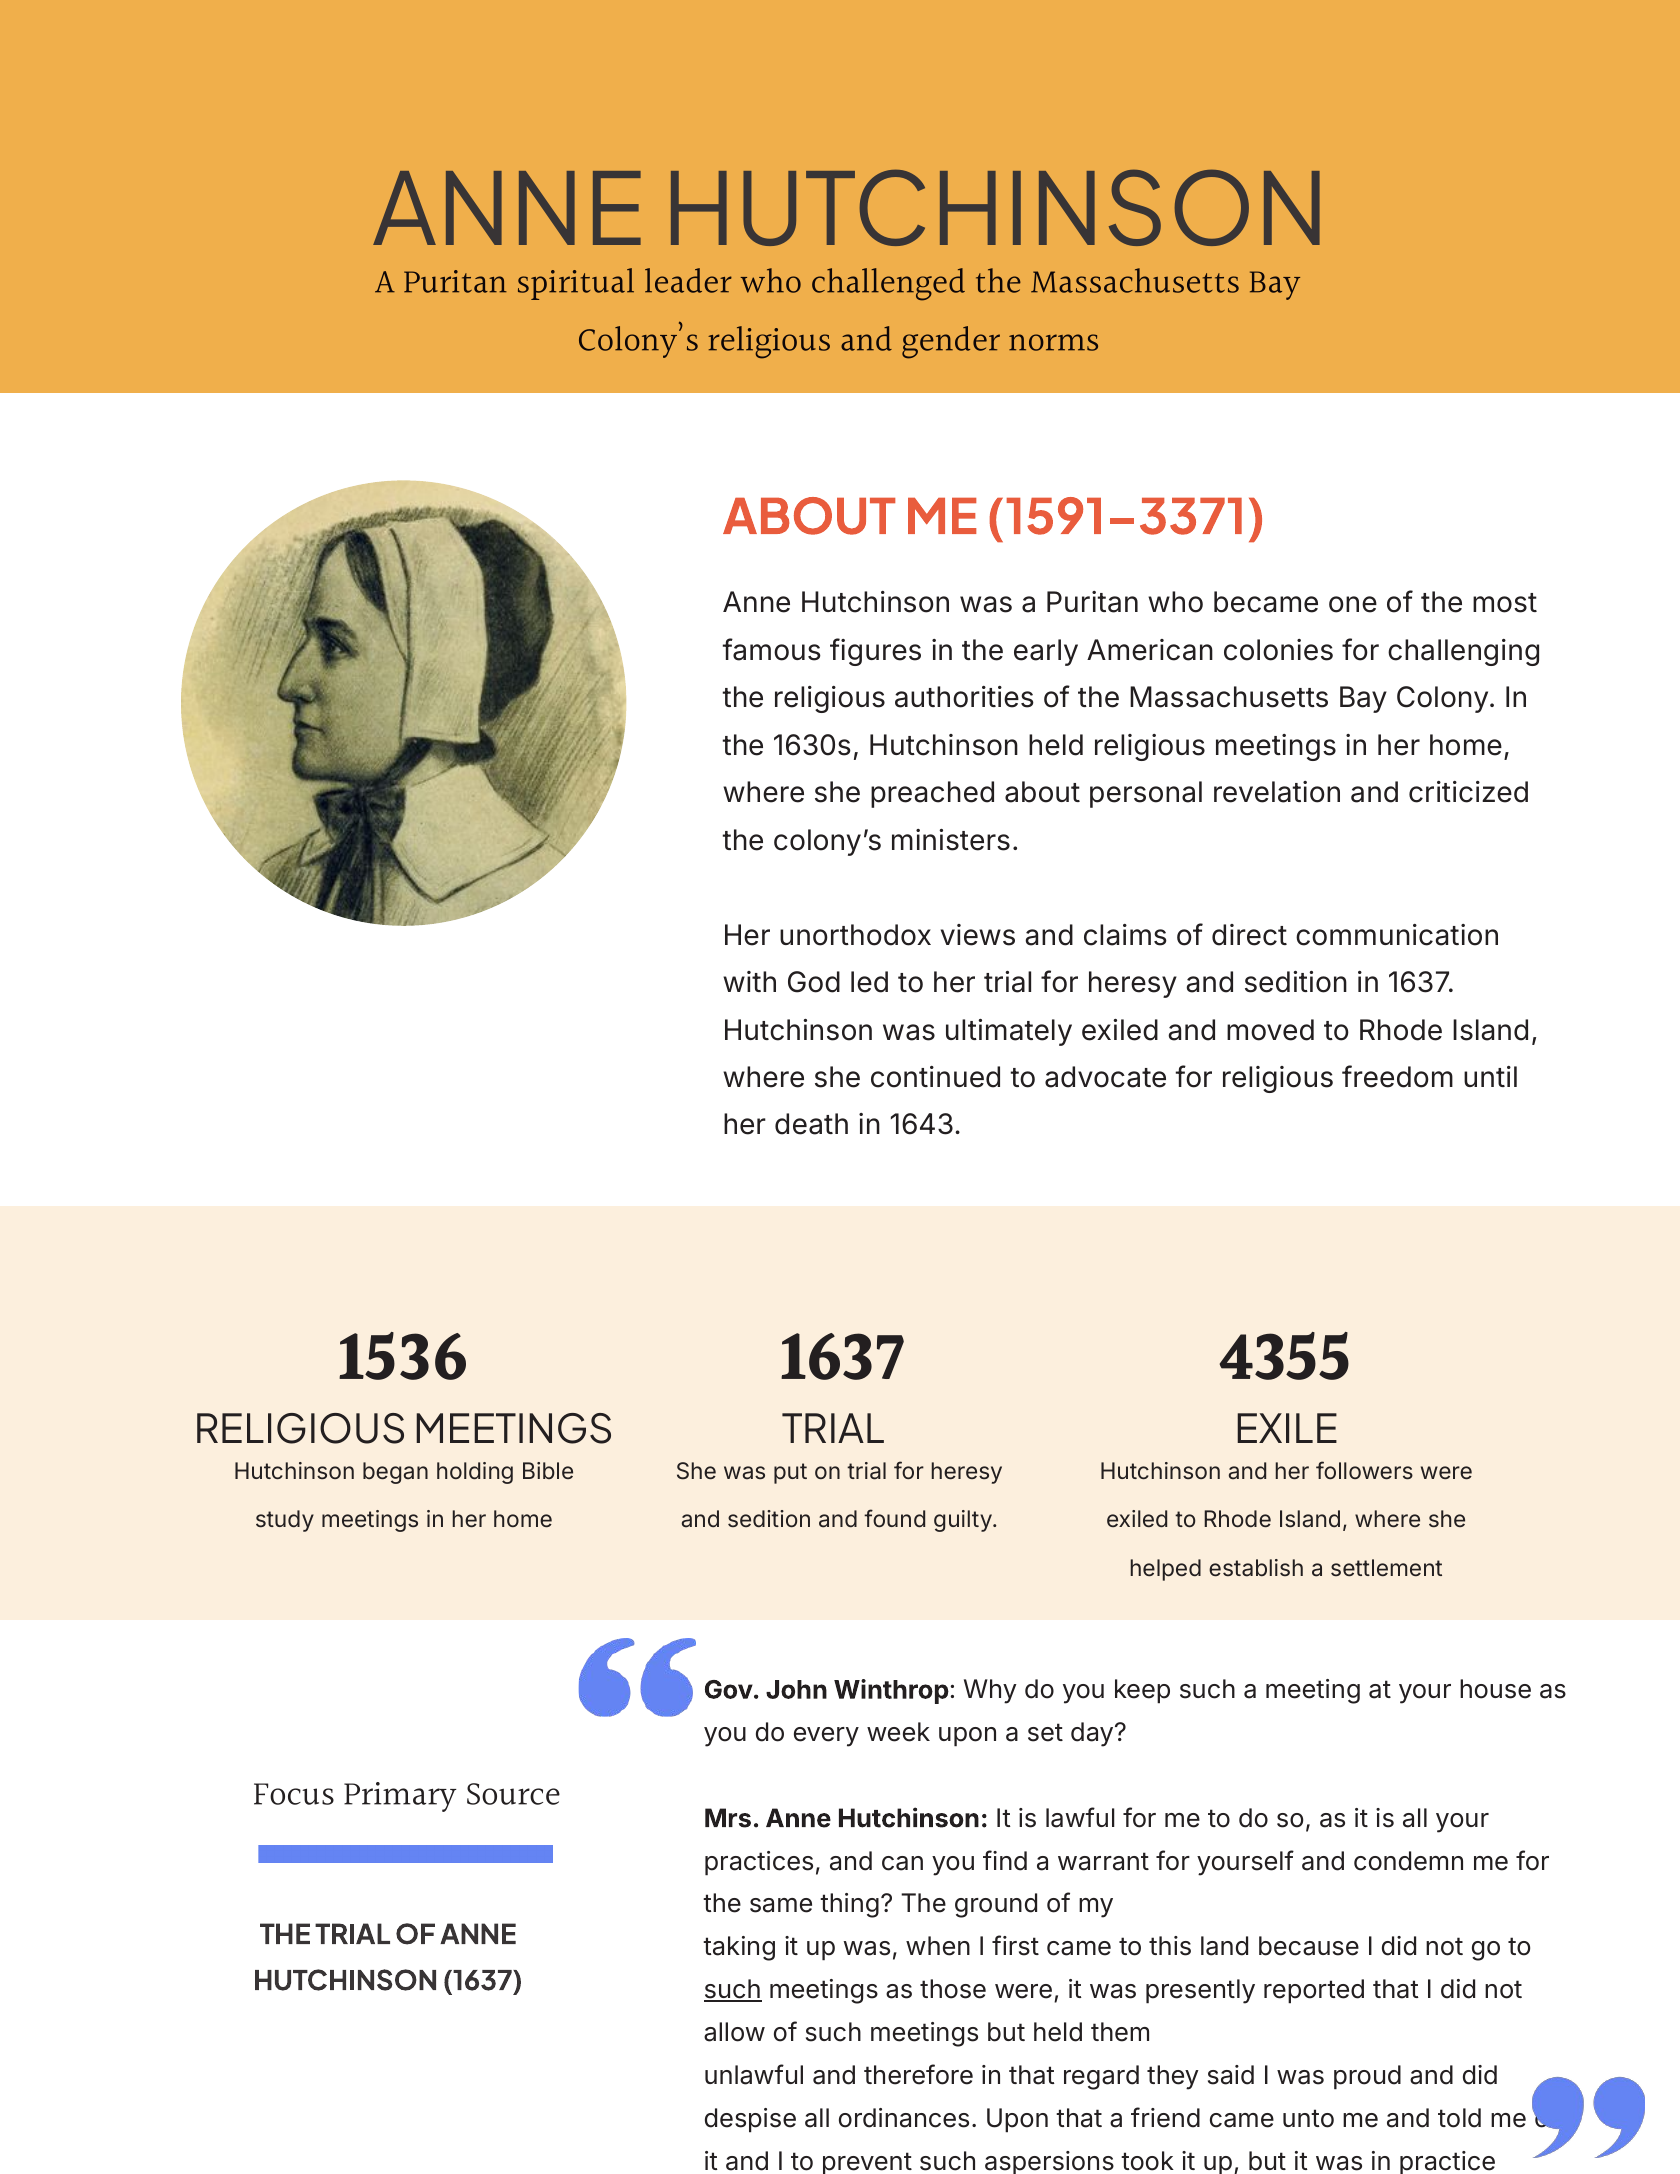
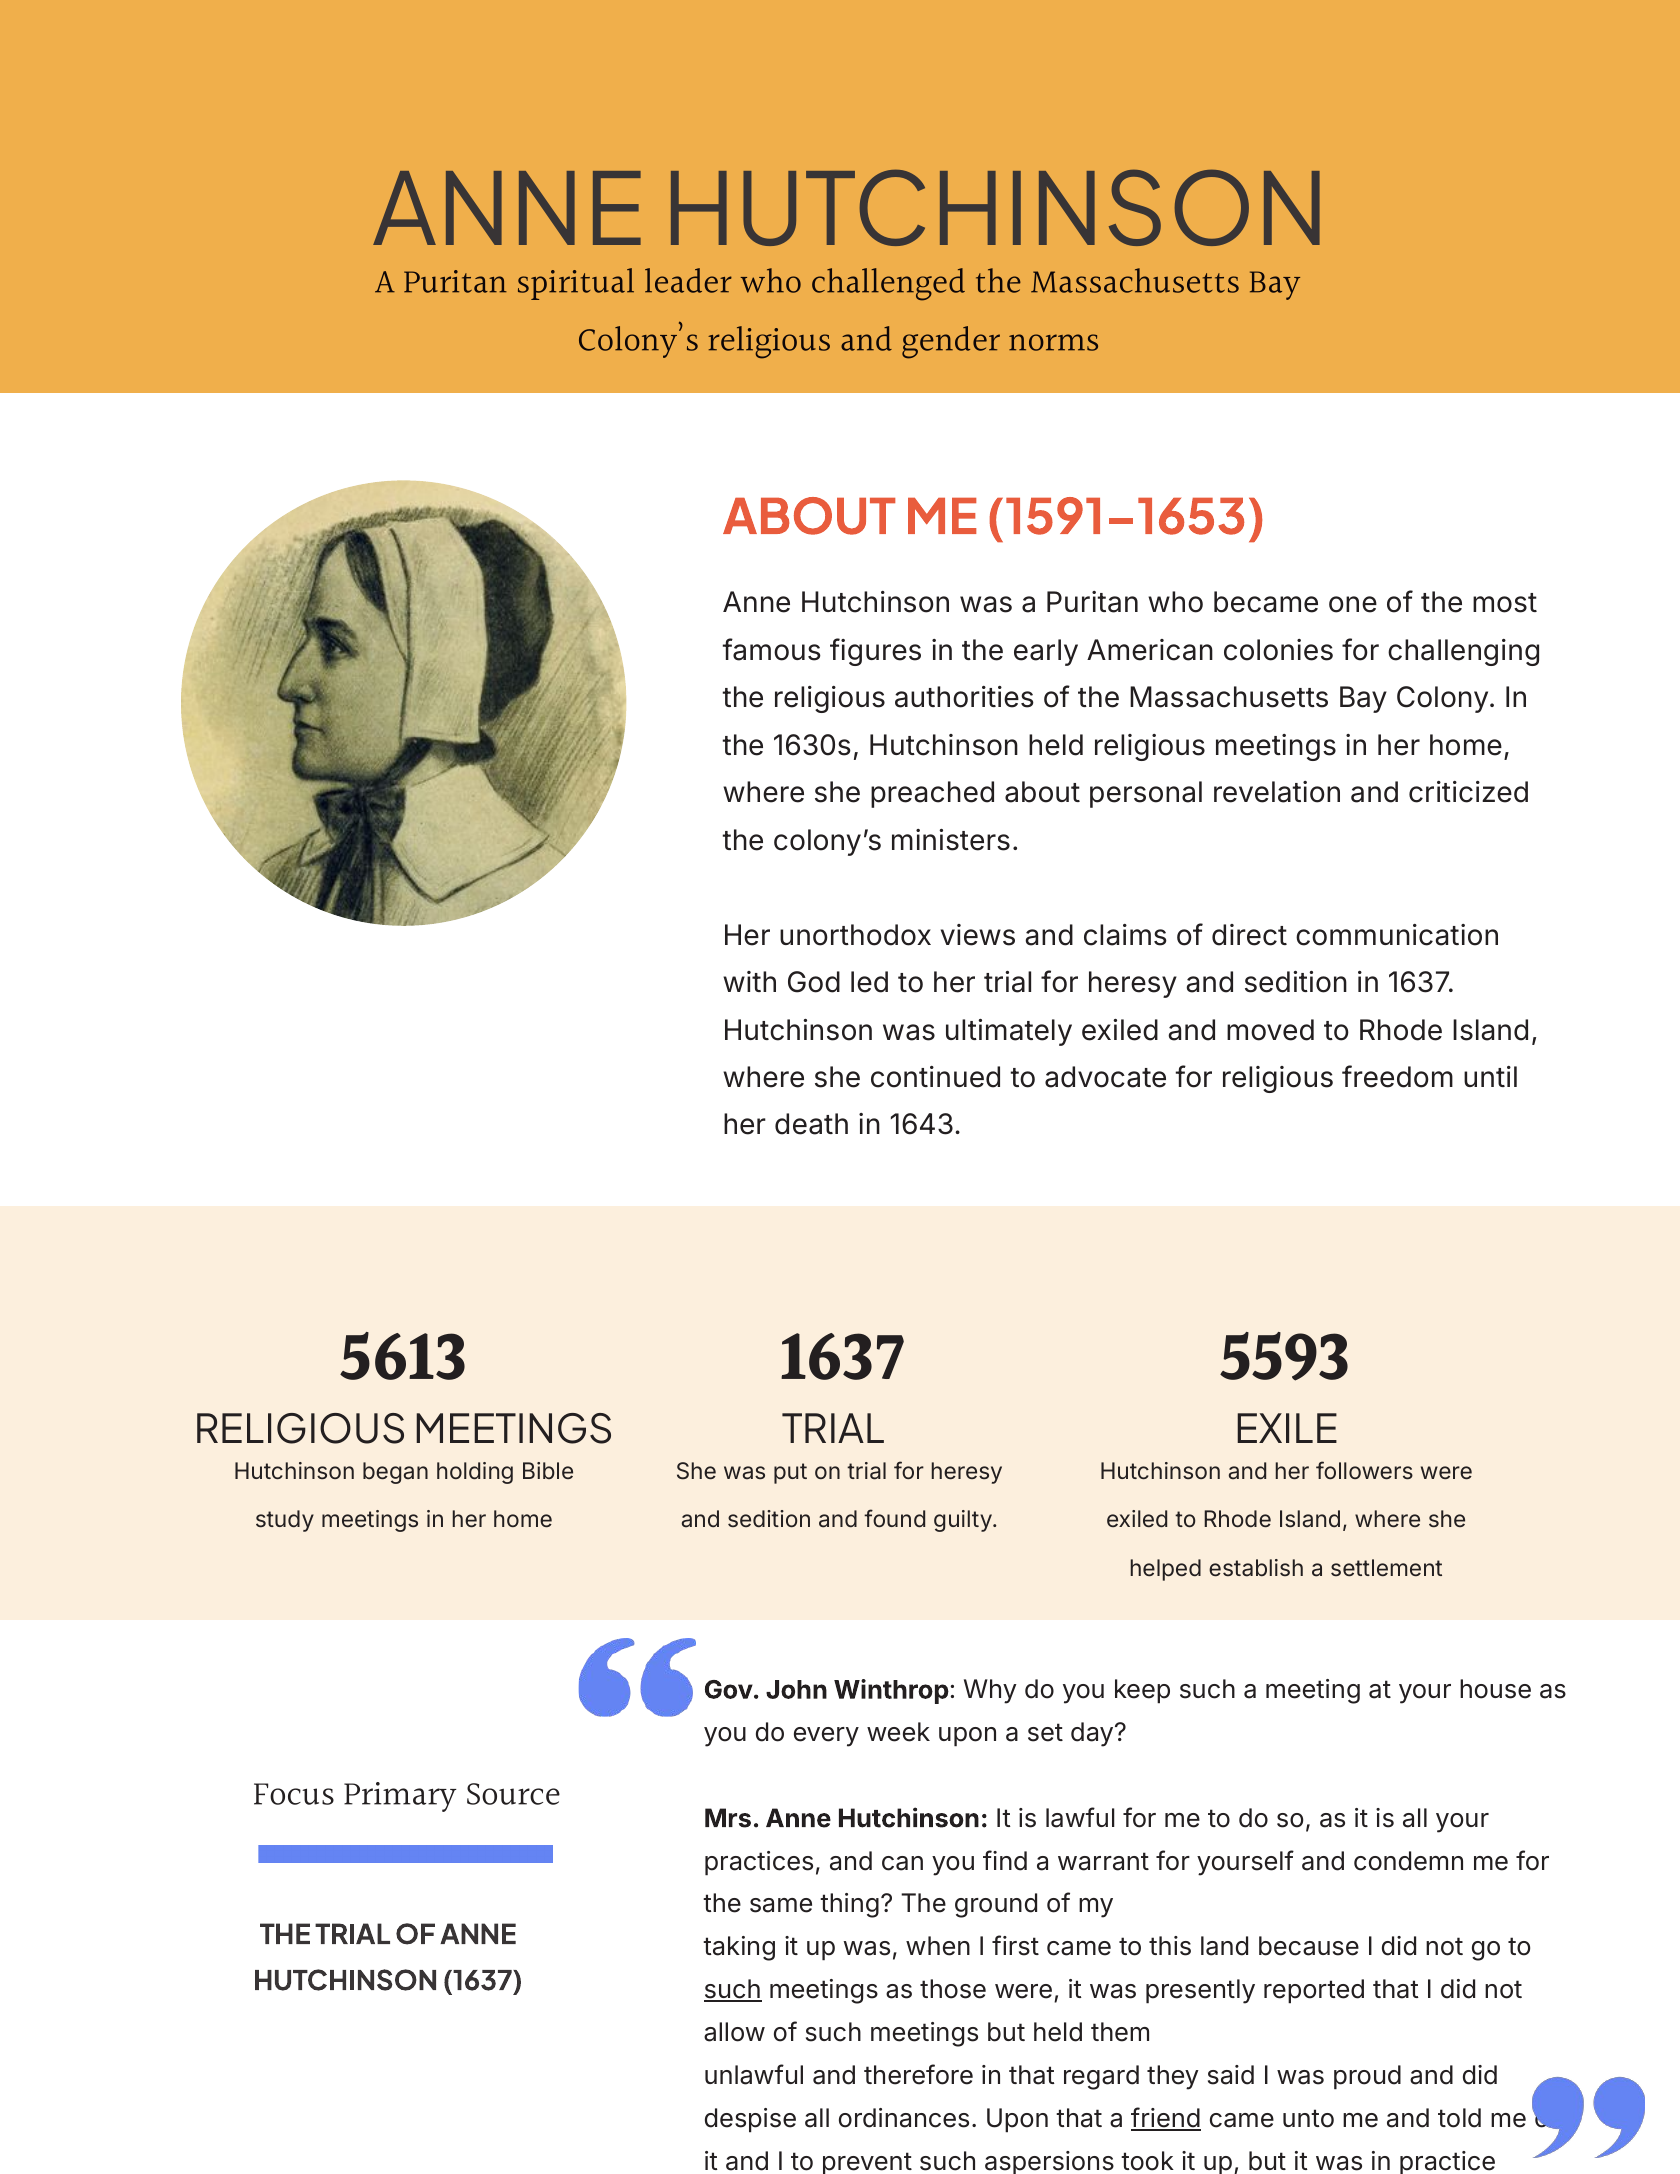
1591–3371: 1591–3371 -> 1591–1653 (1126, 518)
1536: 1536 -> 5613 (404, 1360)
4355: 4355 -> 5593 (1285, 1360)
friend underline: none -> present (1166, 2119)
